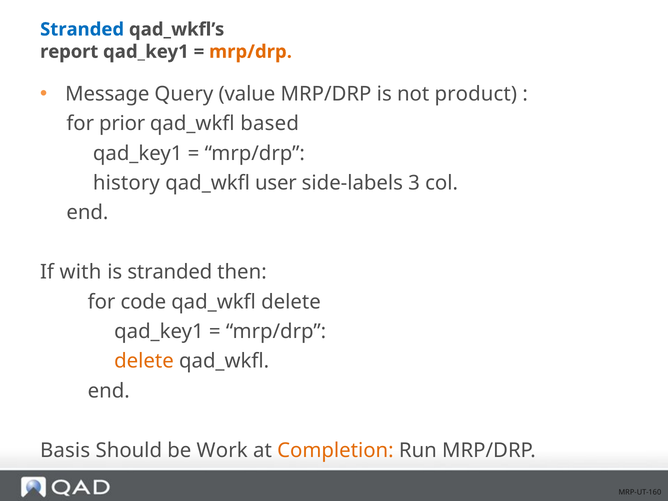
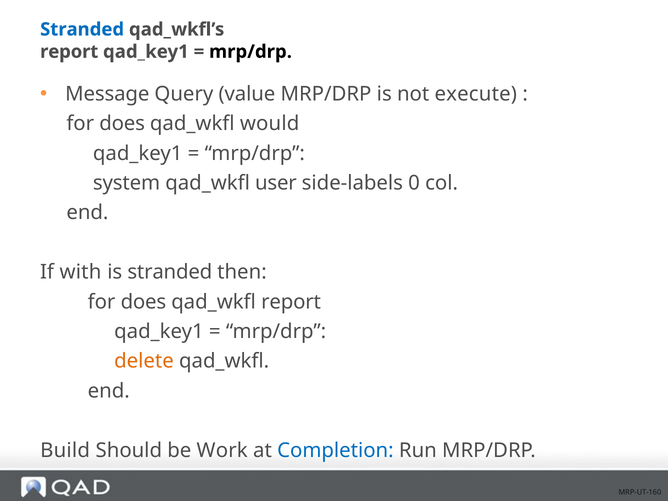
mrp/drp colour: orange -> black (250, 52)
product: product -> execute (476, 94)
prior: prior -> does (122, 124)
based: based -> would (270, 124)
history: history -> system (127, 183)
3: 3 -> 0 (414, 183)
code: code -> does (143, 302)
qad_wkfl delete: delete -> report (291, 302)
Basis: Basis -> Build (65, 450)
Completion colour: orange -> blue (335, 450)
